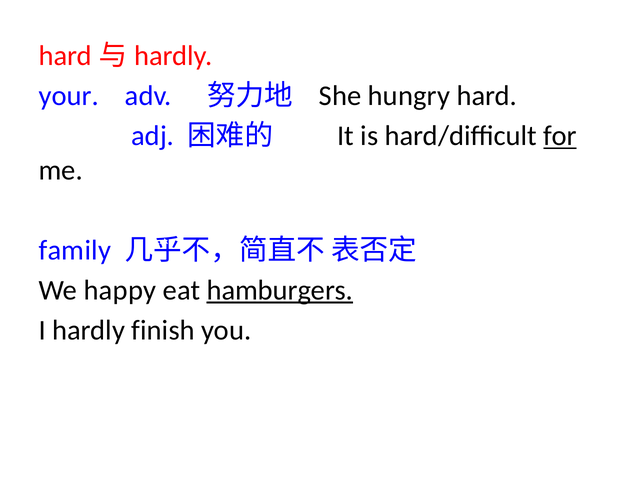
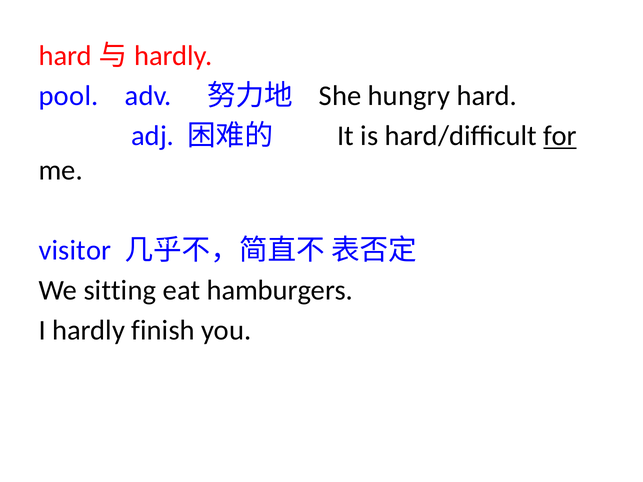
your: your -> pool (69, 96)
family: family -> visitor (75, 250)
happy: happy -> sitting (120, 290)
hamburgers underline: present -> none (280, 290)
